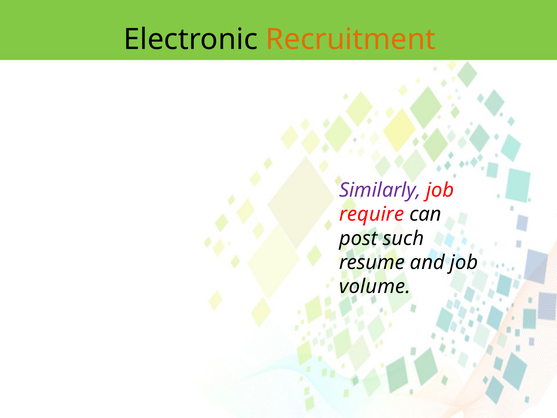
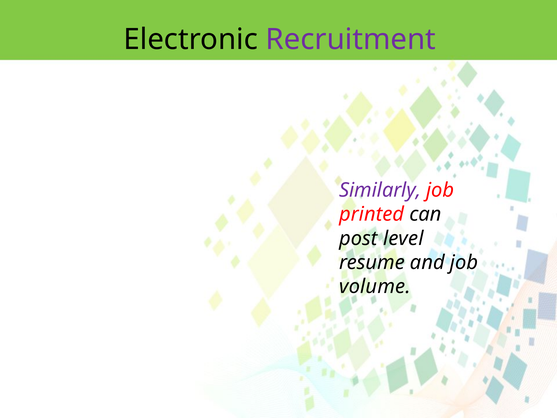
Recruitment colour: orange -> purple (351, 40)
require: require -> printed (372, 214)
such: such -> level (403, 238)
